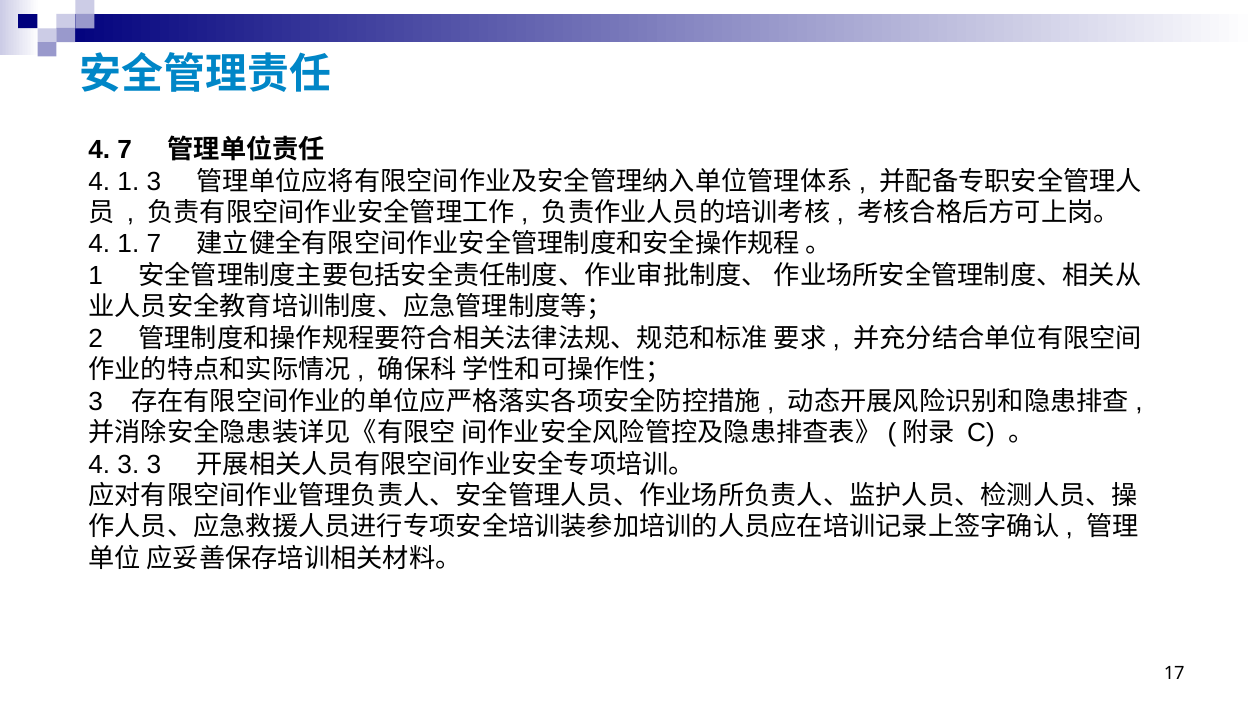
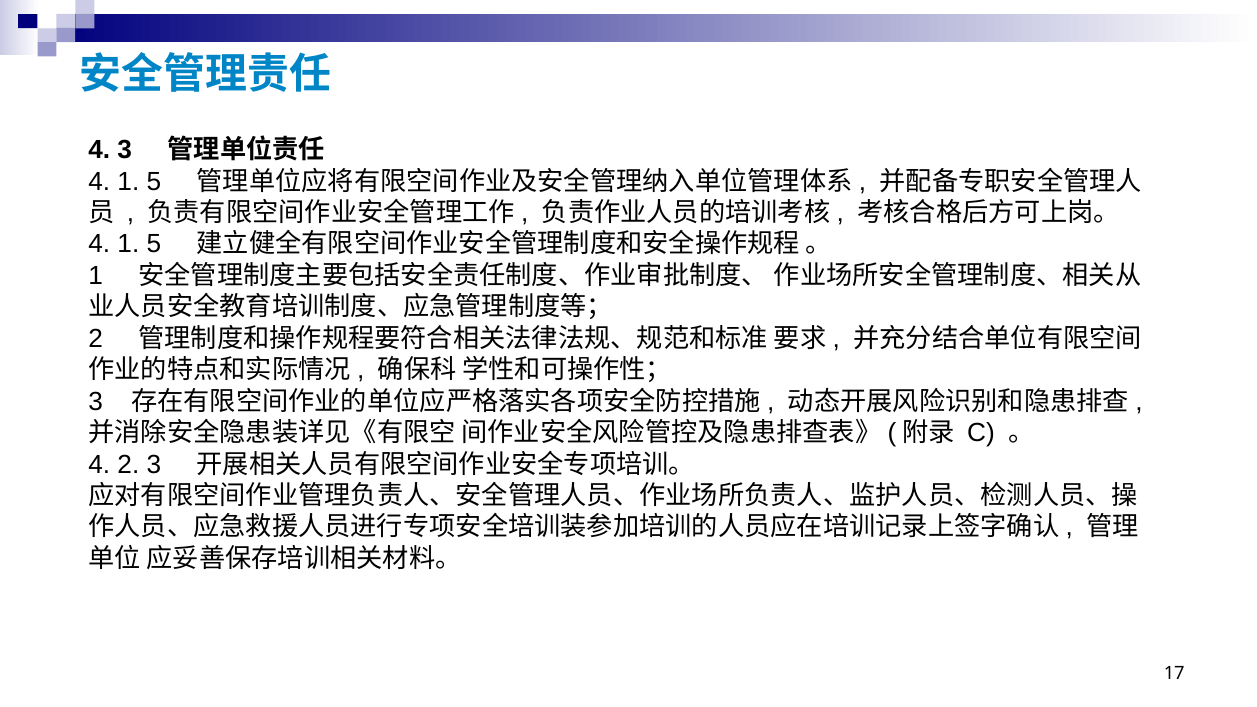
4 7: 7 -> 3 (125, 150)
3: 3 -> 5 (154, 181)
7: 7 -> 5 (154, 244)
4 3: 3 -> 2 (128, 464)
